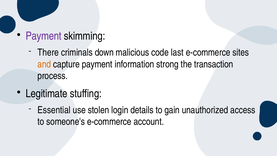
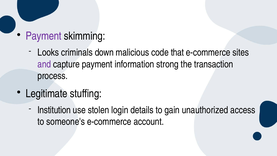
There: There -> Looks (48, 52)
last: last -> that (177, 52)
and colour: orange -> purple (44, 64)
Essential: Essential -> Institution (54, 110)
